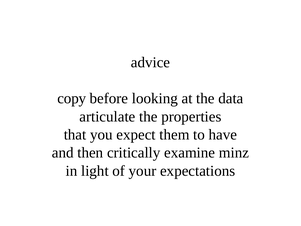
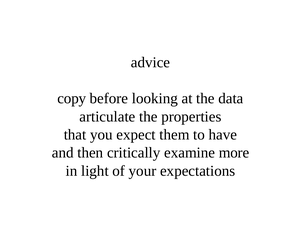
minz: minz -> more (234, 153)
